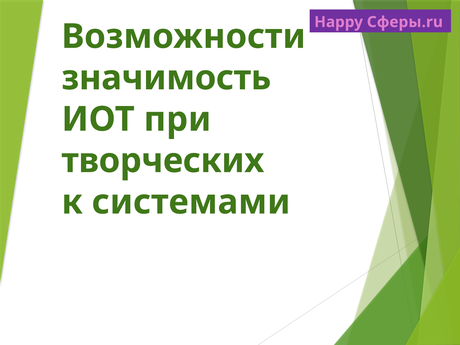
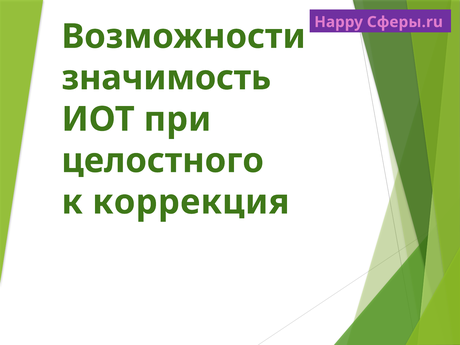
творческих: творческих -> целостного (163, 161)
системами: системами -> коррекция (191, 202)
